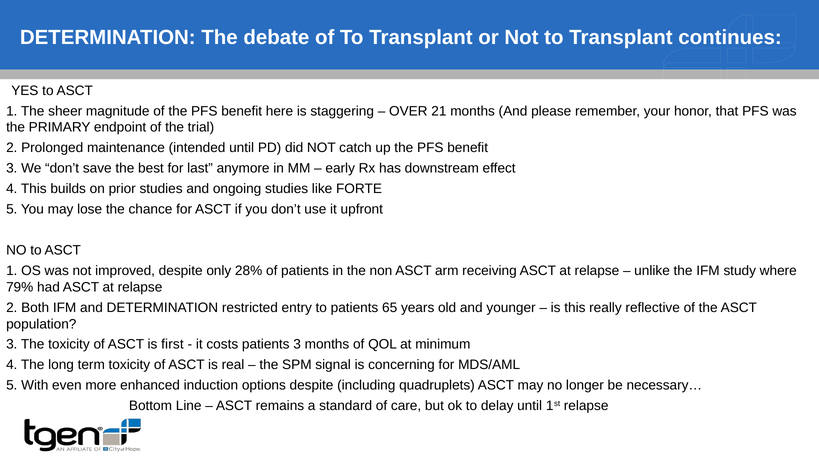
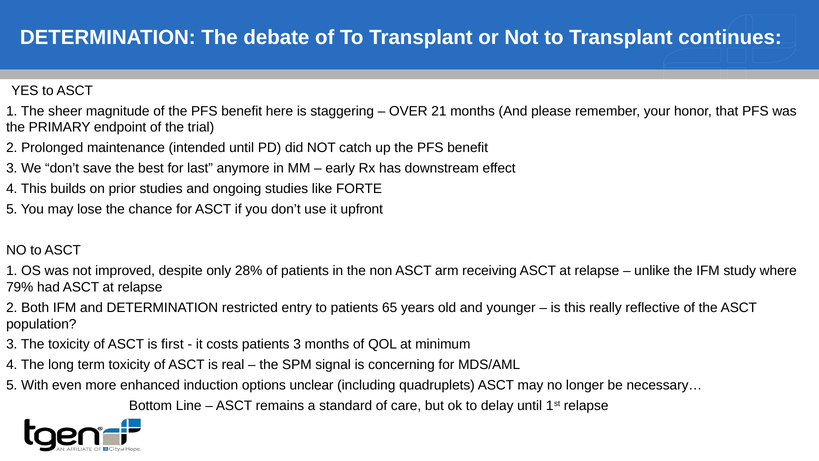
options despite: despite -> unclear (312, 385)
